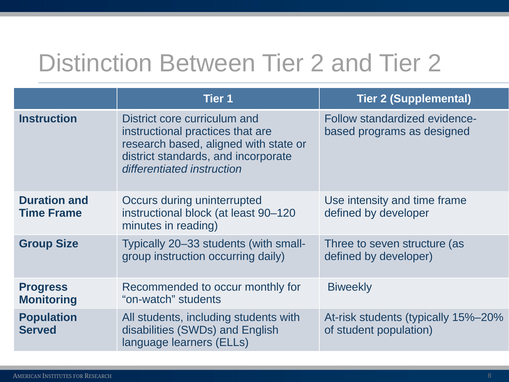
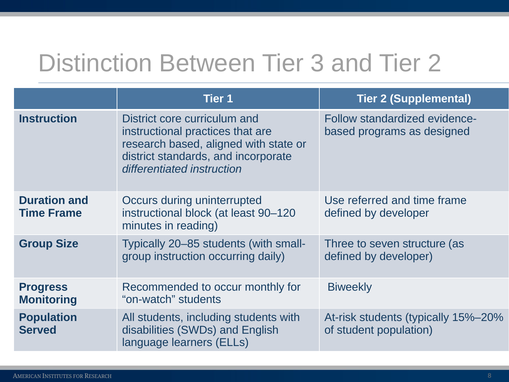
Between Tier 2: 2 -> 3 (318, 63)
intensity: intensity -> referred (368, 200)
20–33: 20–33 -> 20–85 (184, 244)
